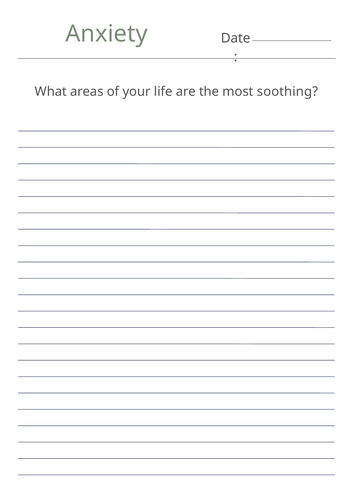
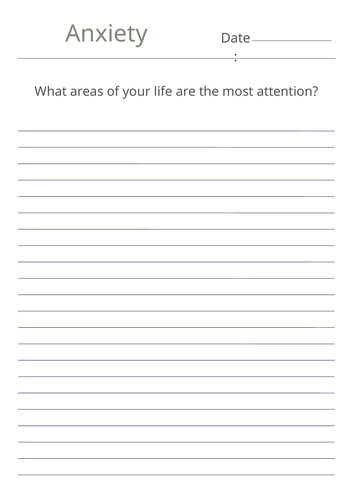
soothing: soothing -> attention (288, 92)
